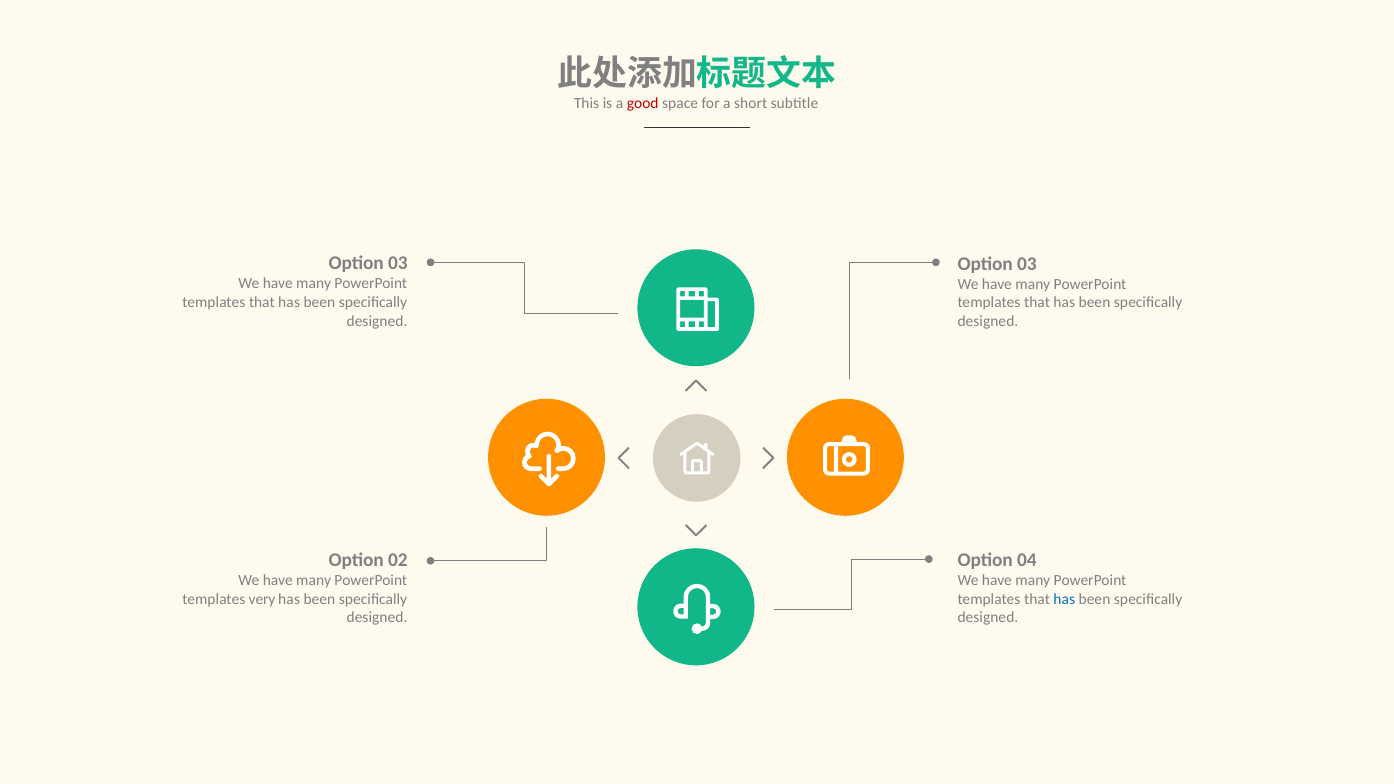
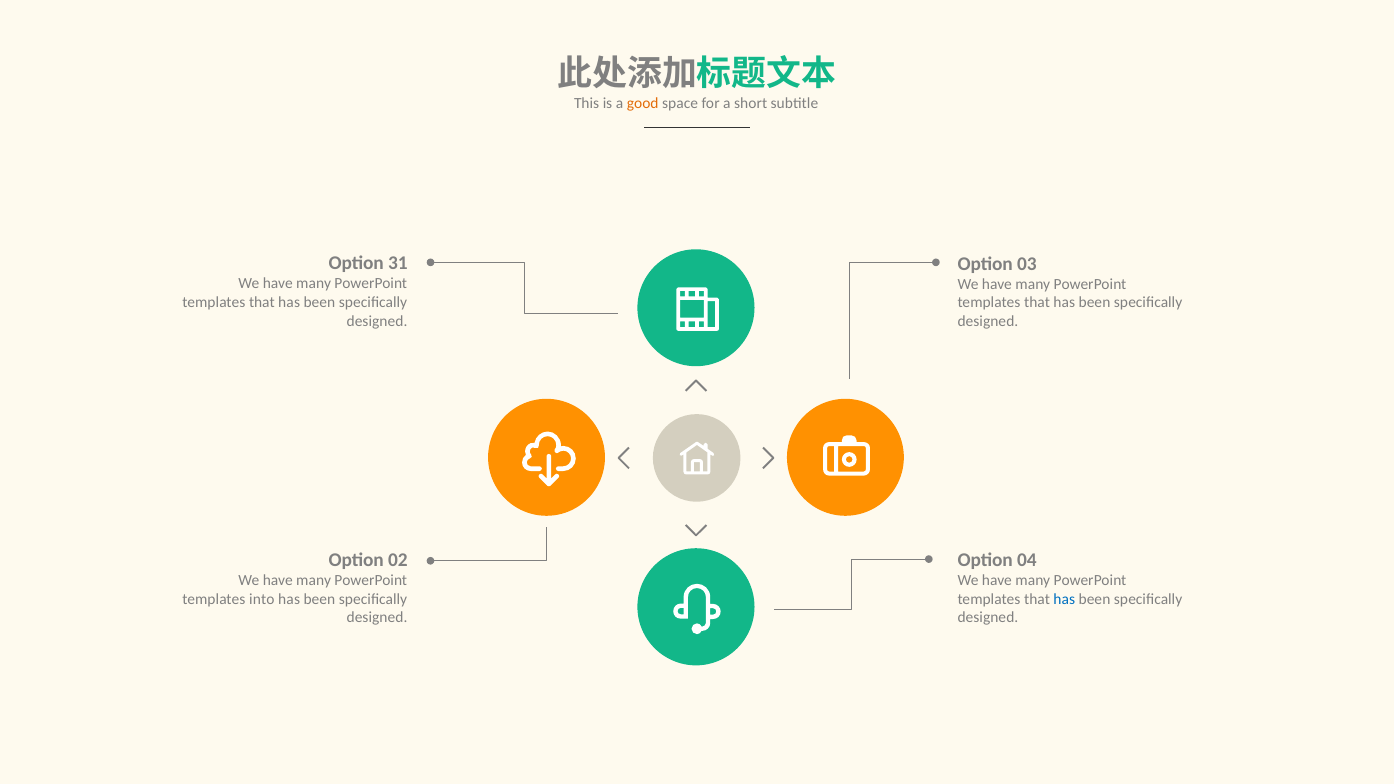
good colour: red -> orange (643, 104)
03: 03 -> 31 (398, 263)
very: very -> into (262, 599)
